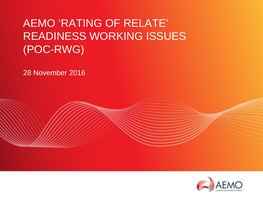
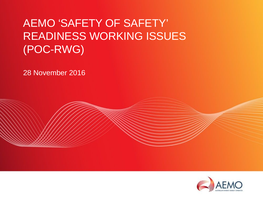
AEMO RATING: RATING -> SAFETY (80, 23)
OF RELATE: RELATE -> SAFETY (146, 23)
